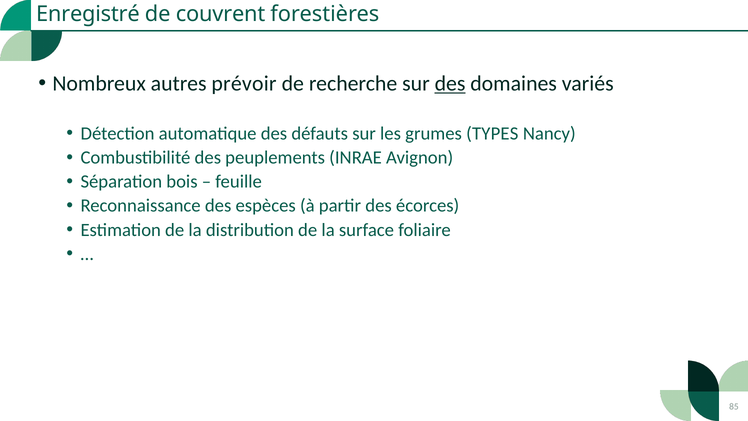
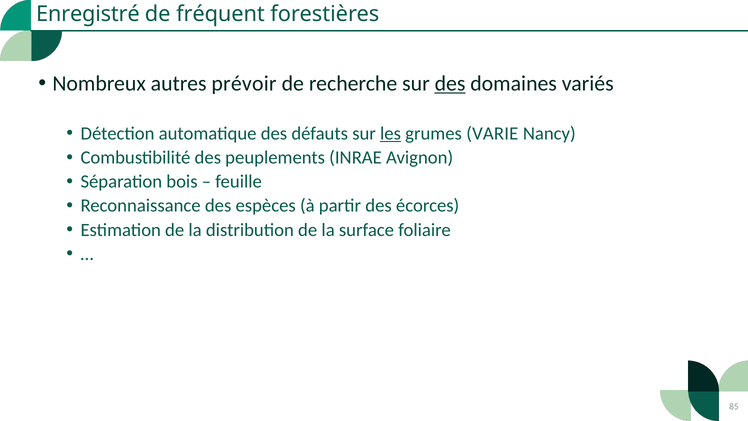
couvrent: couvrent -> fréquent (221, 14)
les underline: none -> present (391, 133)
TYPES: TYPES -> VARIE (492, 133)
